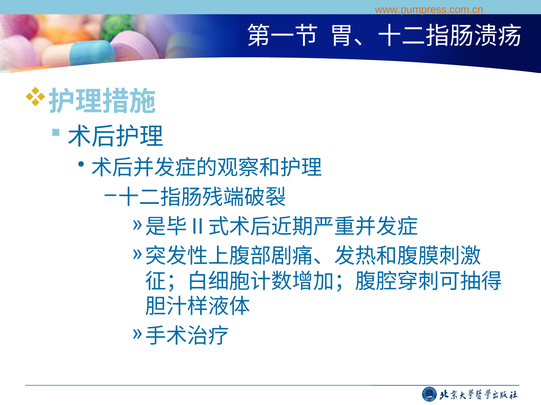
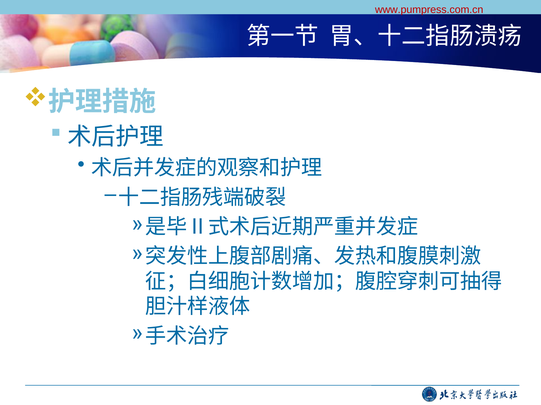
www.pumpress.com.cn colour: orange -> red (429, 10)
